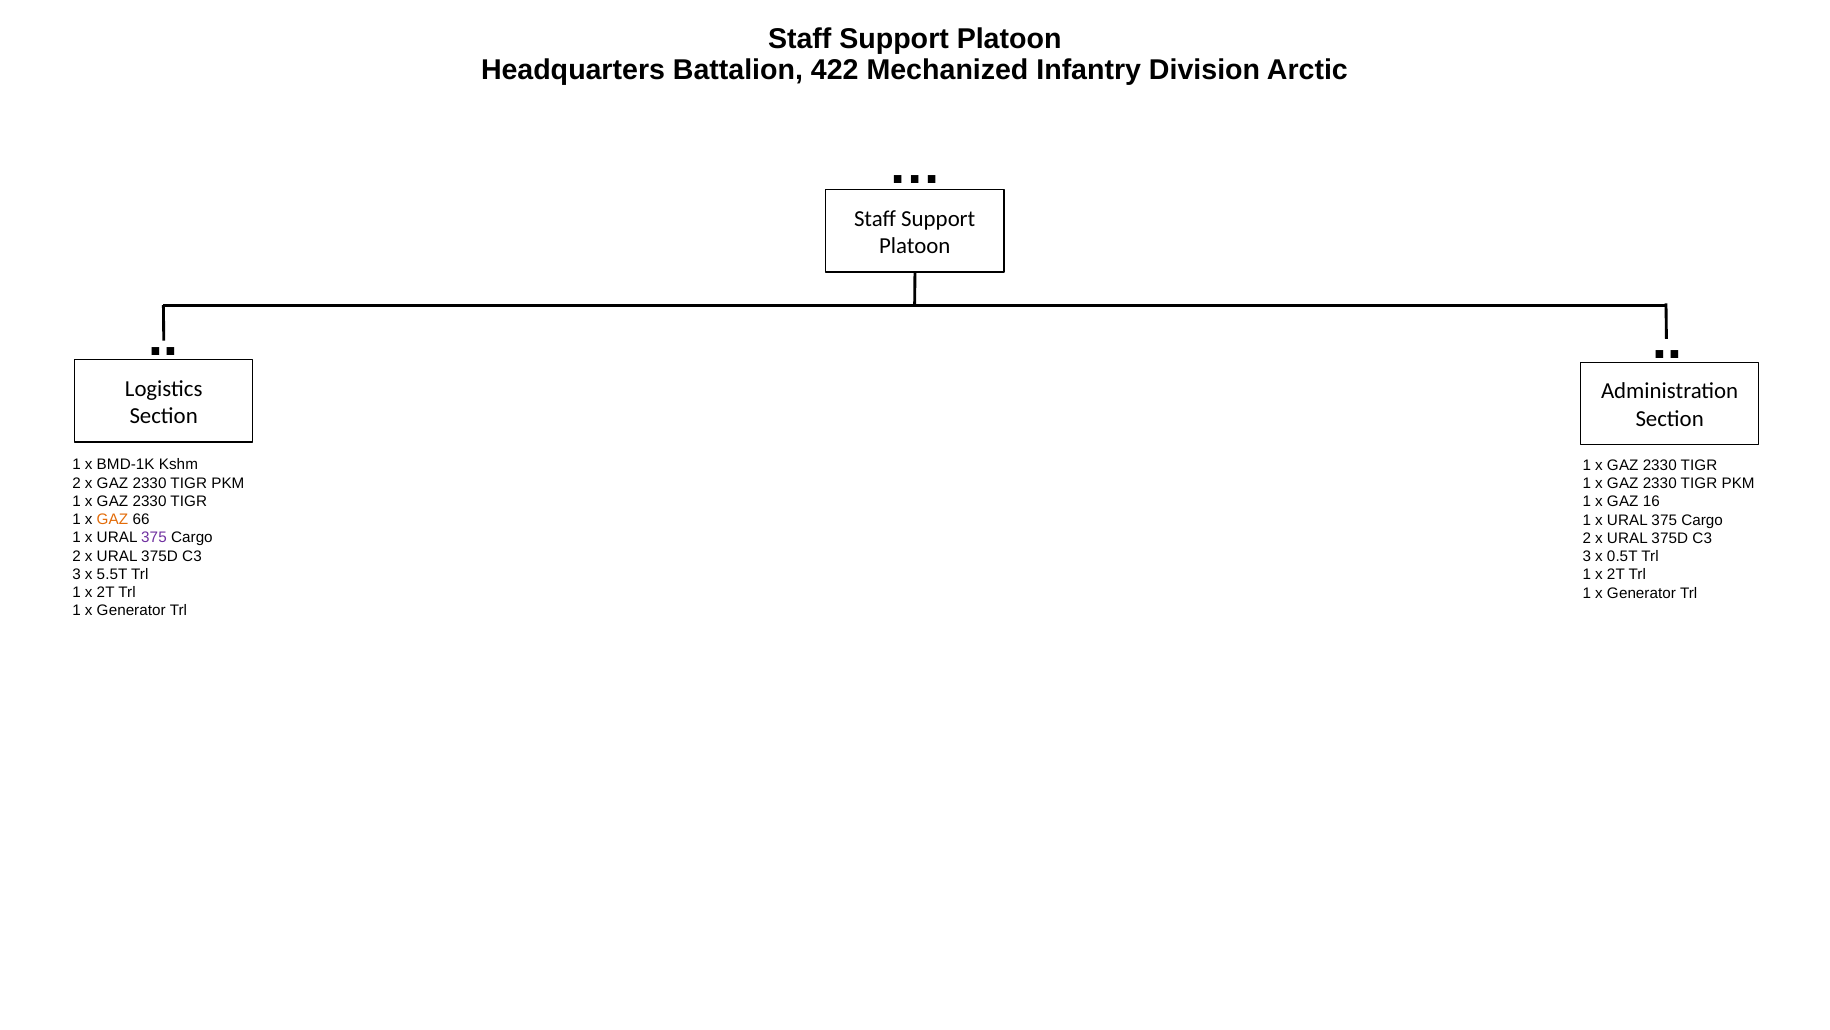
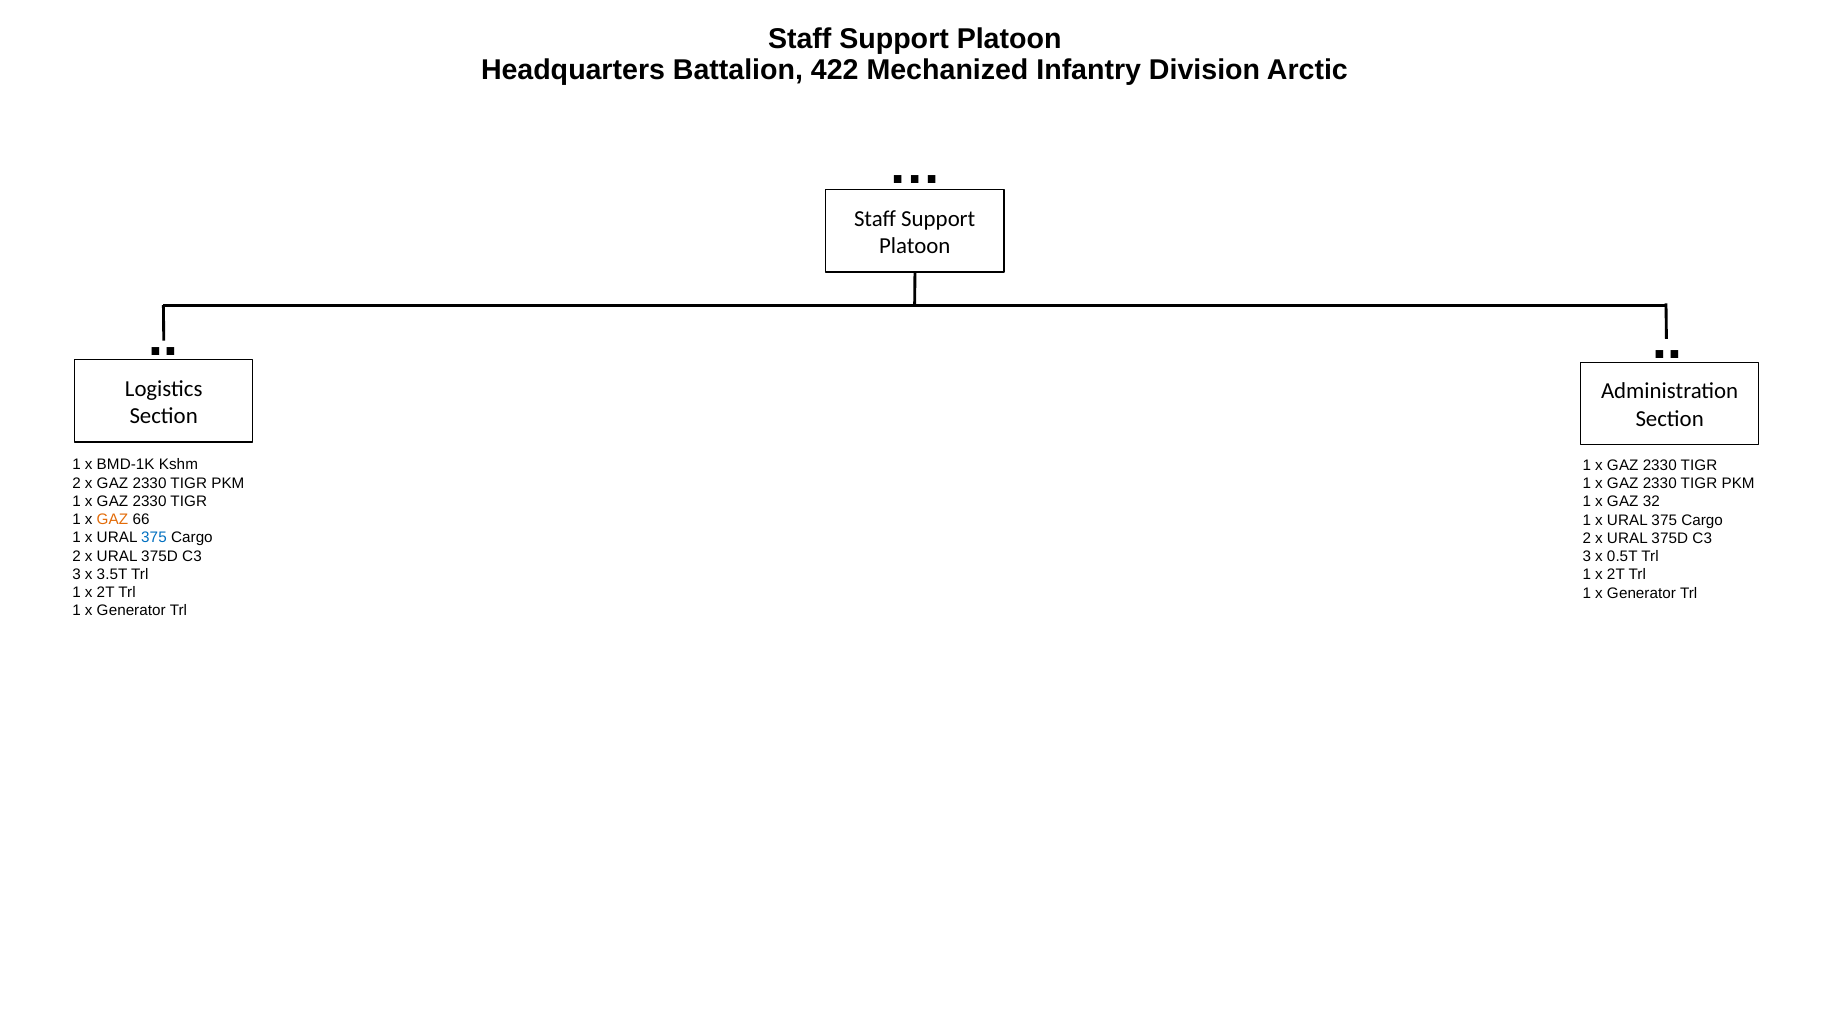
16: 16 -> 32 (1651, 502)
375 colour: purple -> blue (154, 538)
5.5T: 5.5T -> 3.5T (112, 574)
